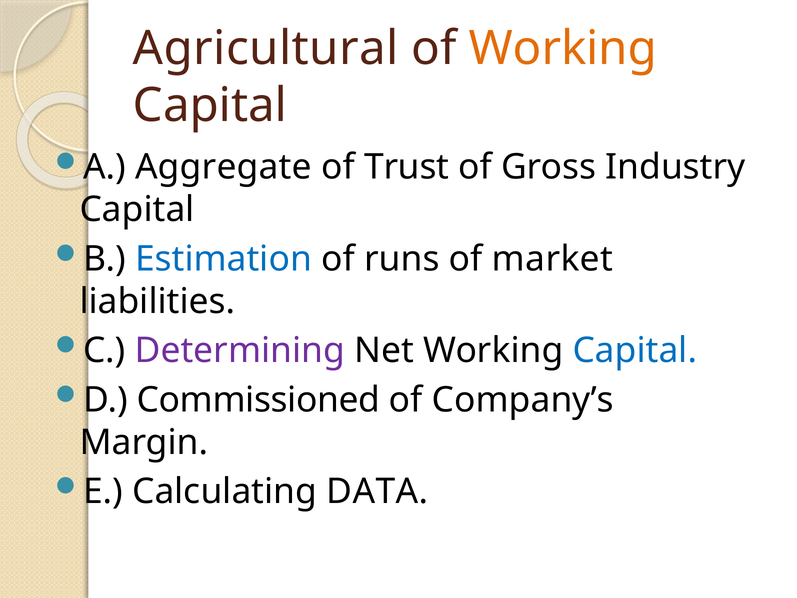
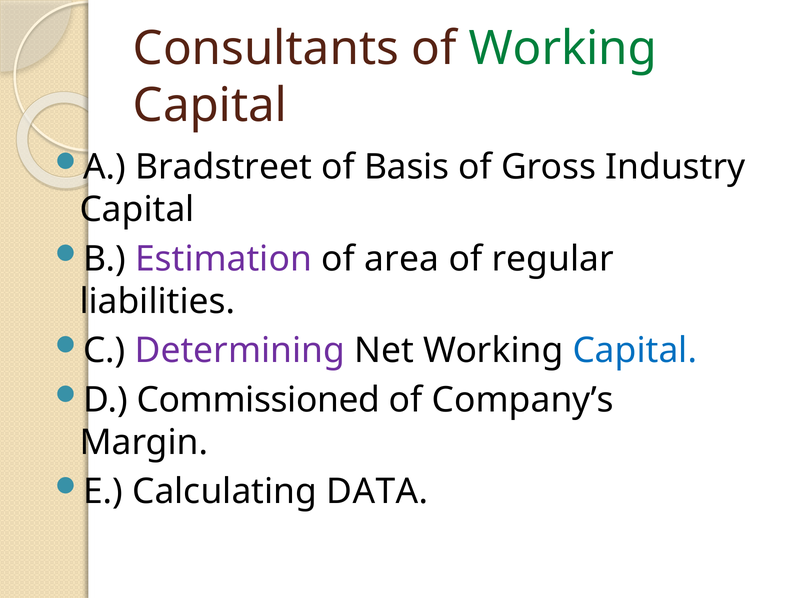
Agricultural: Agricultural -> Consultants (266, 49)
Working colour: orange -> green (563, 49)
Aggregate: Aggregate -> Bradstreet (223, 167)
Trust: Trust -> Basis (407, 167)
Estimation colour: blue -> purple (224, 259)
runs: runs -> area (402, 259)
market: market -> regular (553, 259)
